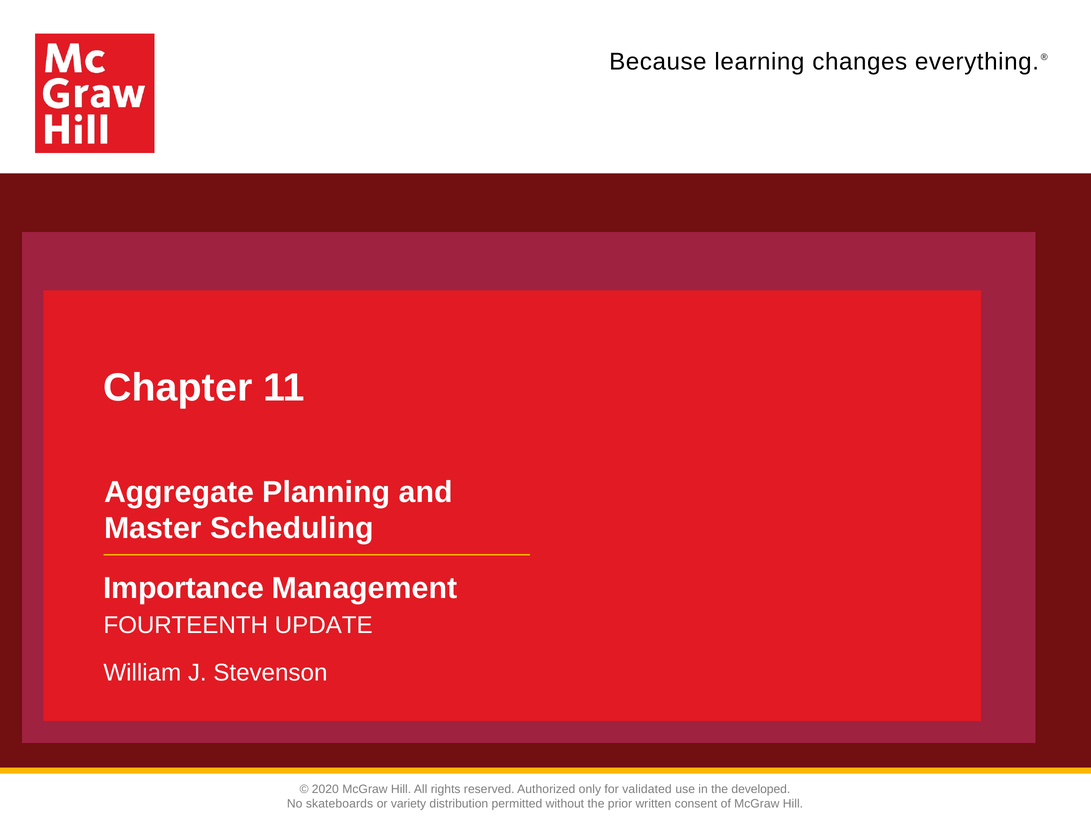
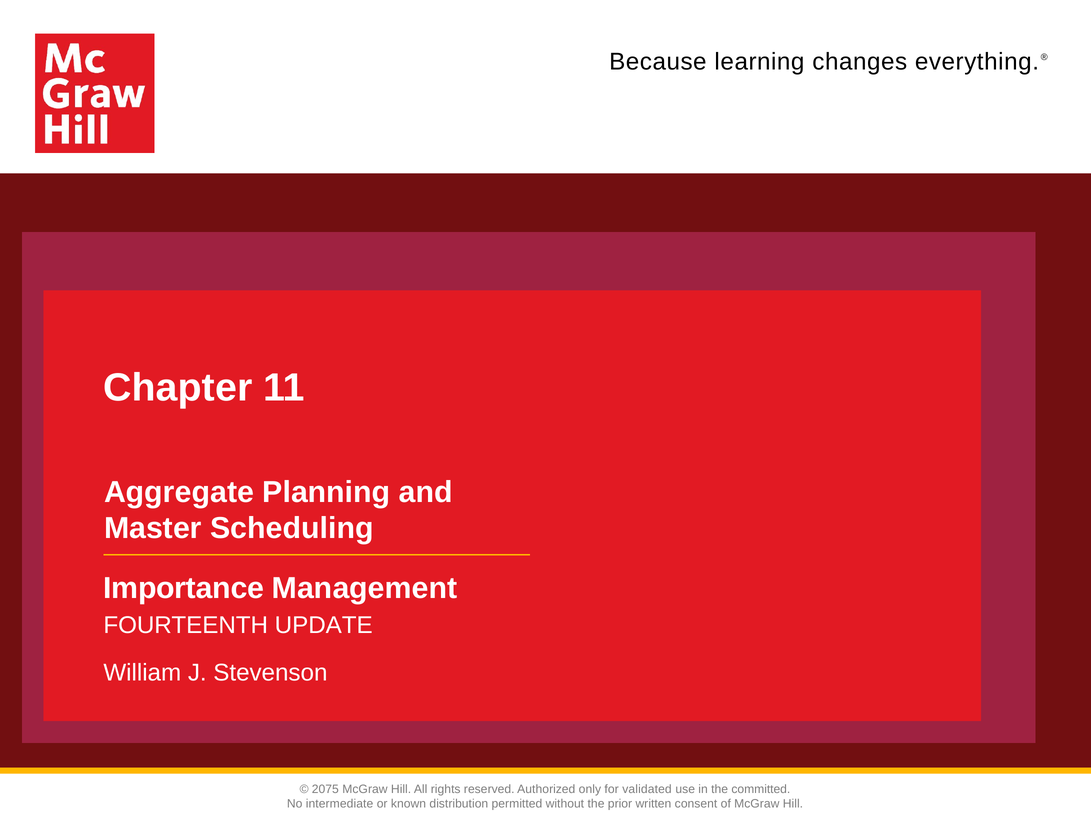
2020: 2020 -> 2075 (325, 790)
developed: developed -> committed (761, 790)
skateboards: skateboards -> intermediate (340, 804)
variety: variety -> known (408, 804)
